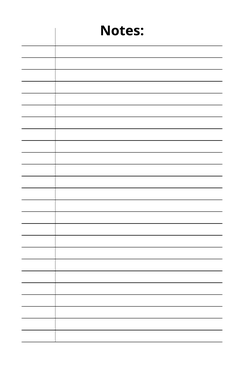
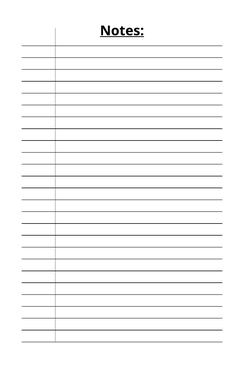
Notes underline: none -> present (122, 31)
